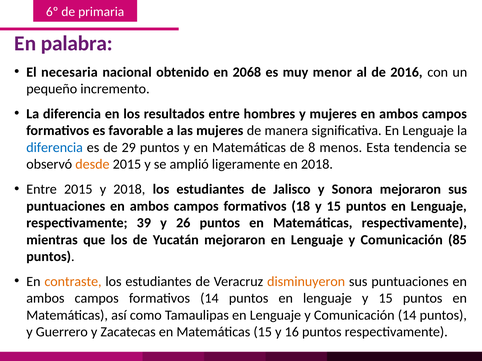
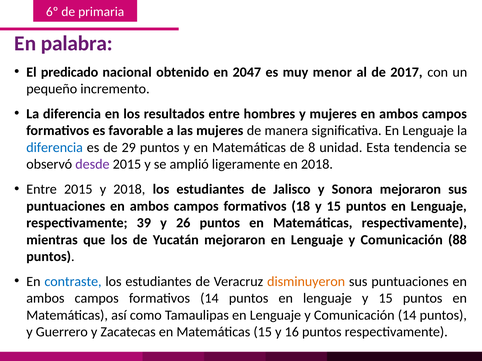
necesaria: necesaria -> predicado (70, 72)
2068: 2068 -> 2047 (247, 72)
2016: 2016 -> 2017 (406, 72)
menos: menos -> unidad (341, 148)
desde colour: orange -> purple (92, 165)
85: 85 -> 88 (457, 240)
contraste colour: orange -> blue (73, 282)
